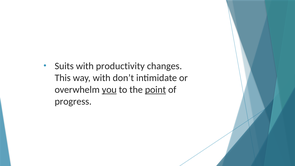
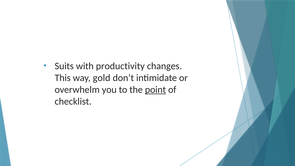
way with: with -> gold (102, 78)
you underline: present -> none (109, 90)
progress: progress -> checklist (73, 101)
